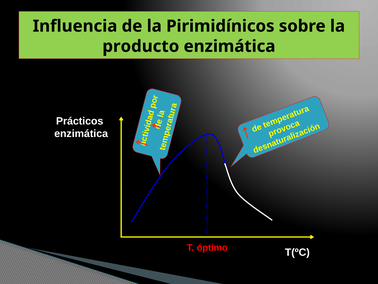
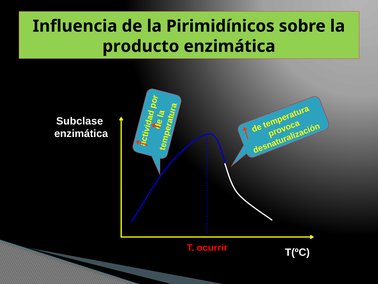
Prácticos: Prácticos -> Subclase (80, 121)
óptimo: óptimo -> ocurrir (212, 247)
